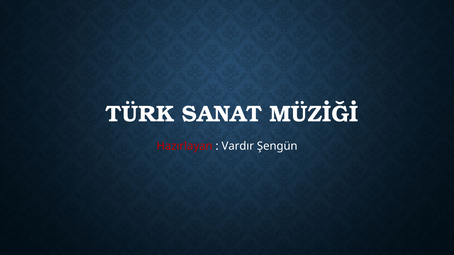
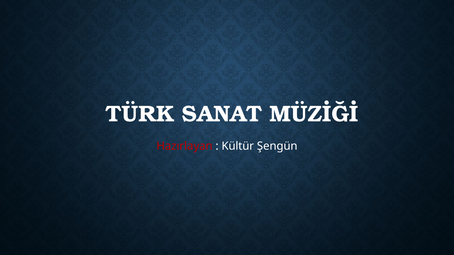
Vardır: Vardır -> Kültür (238, 146)
